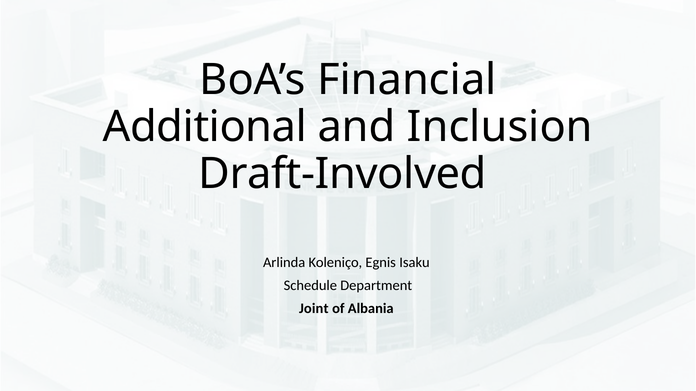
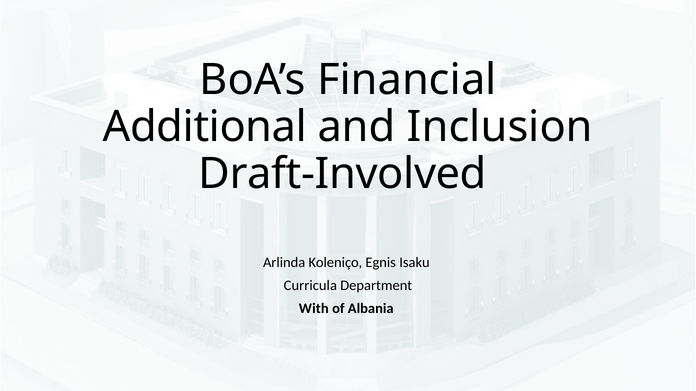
Schedule: Schedule -> Curricula (310, 286)
Joint: Joint -> With (314, 309)
